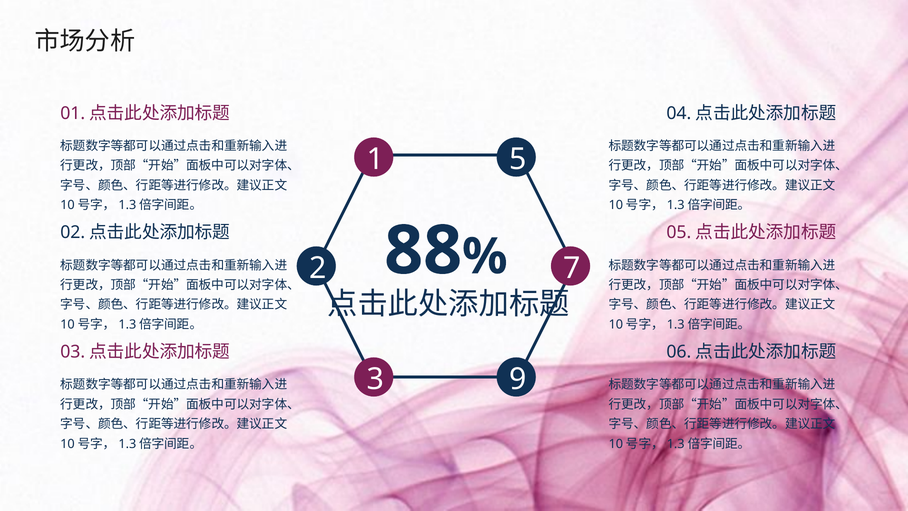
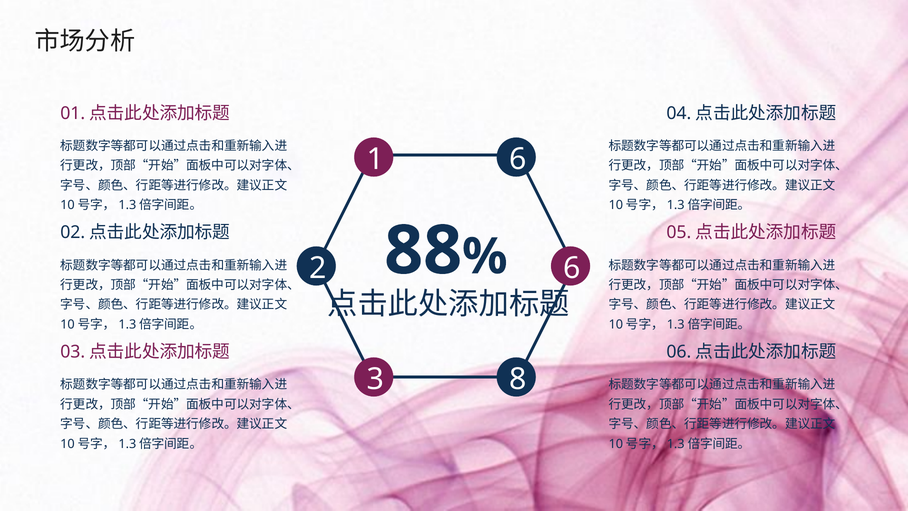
1 5: 5 -> 6 (518, 159)
2 7: 7 -> 6 (572, 268)
9: 9 -> 8 (518, 379)
